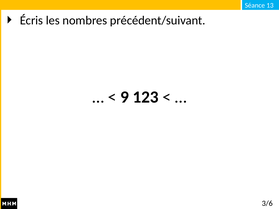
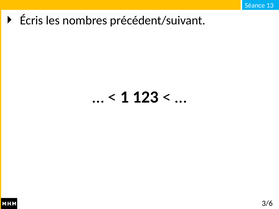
9: 9 -> 1 (125, 97)
